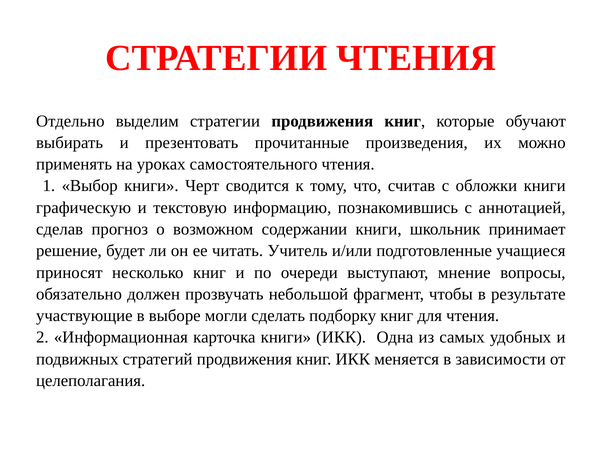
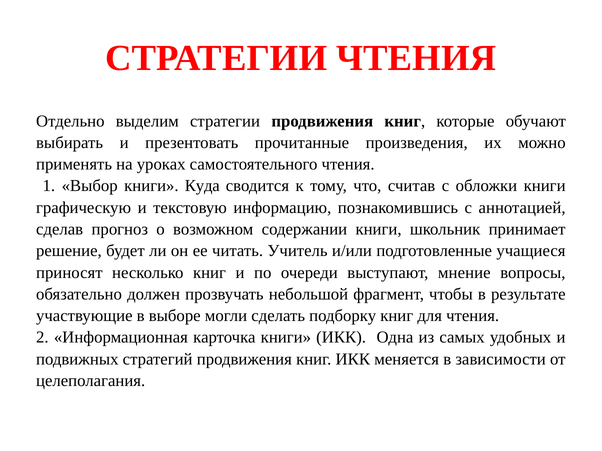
Черт: Черт -> Куда (202, 186)
